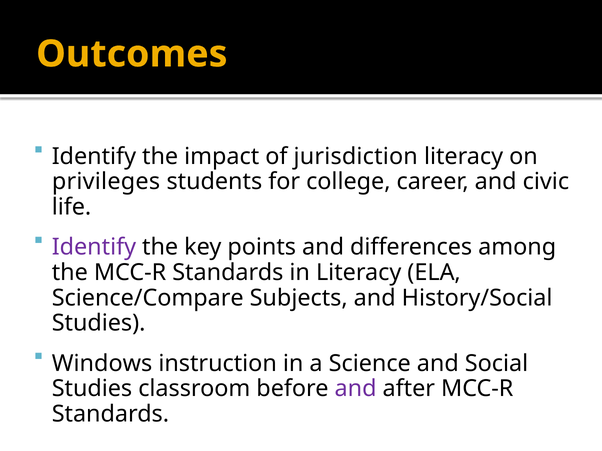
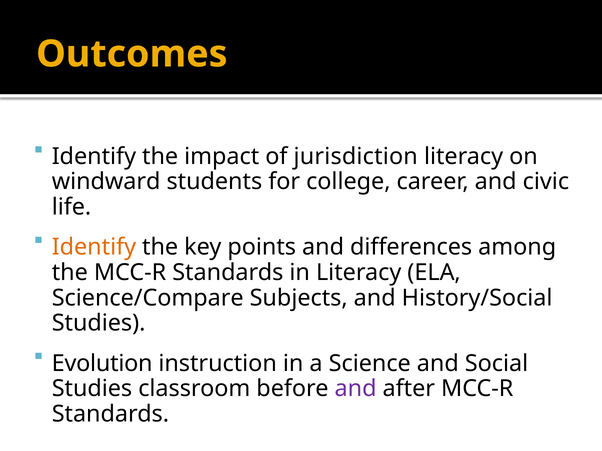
privileges: privileges -> windward (106, 182)
Identify colour: purple -> orange (94, 248)
Windows: Windows -> Evolution (102, 364)
